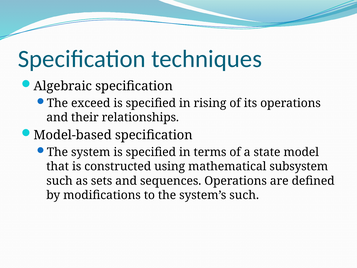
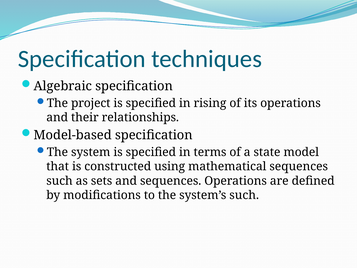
exceed: exceed -> project (91, 103)
mathematical subsystem: subsystem -> sequences (299, 166)
